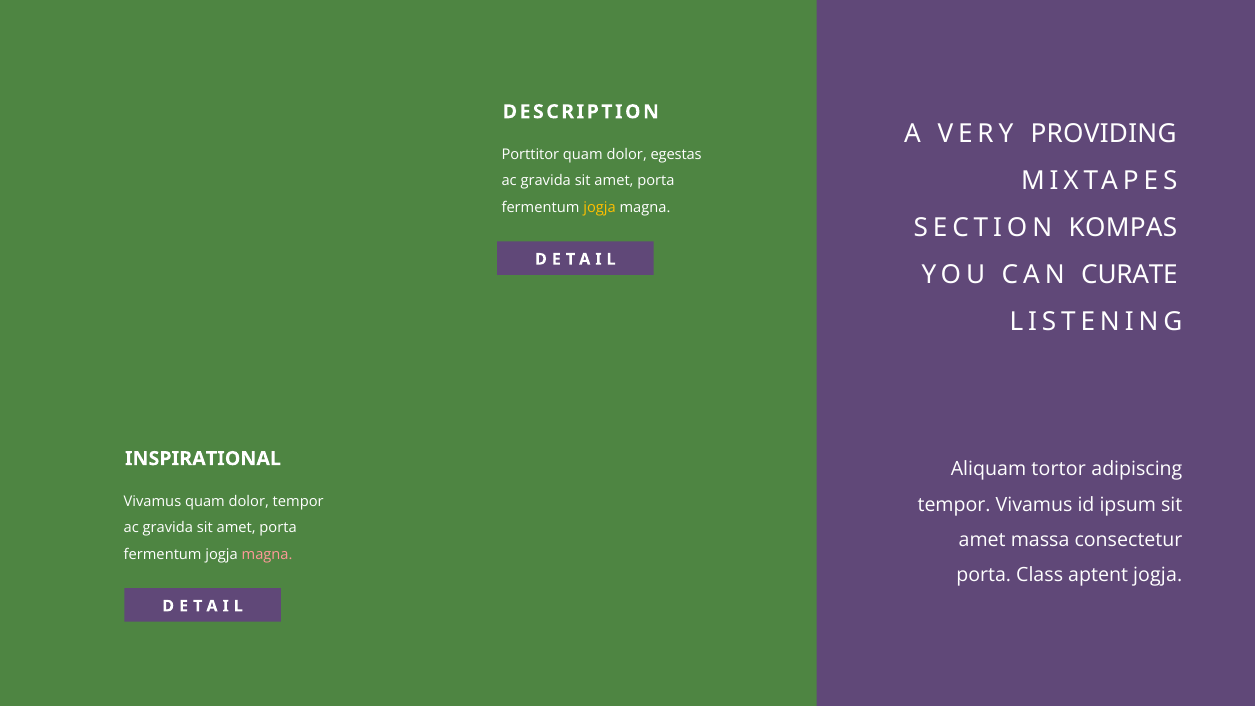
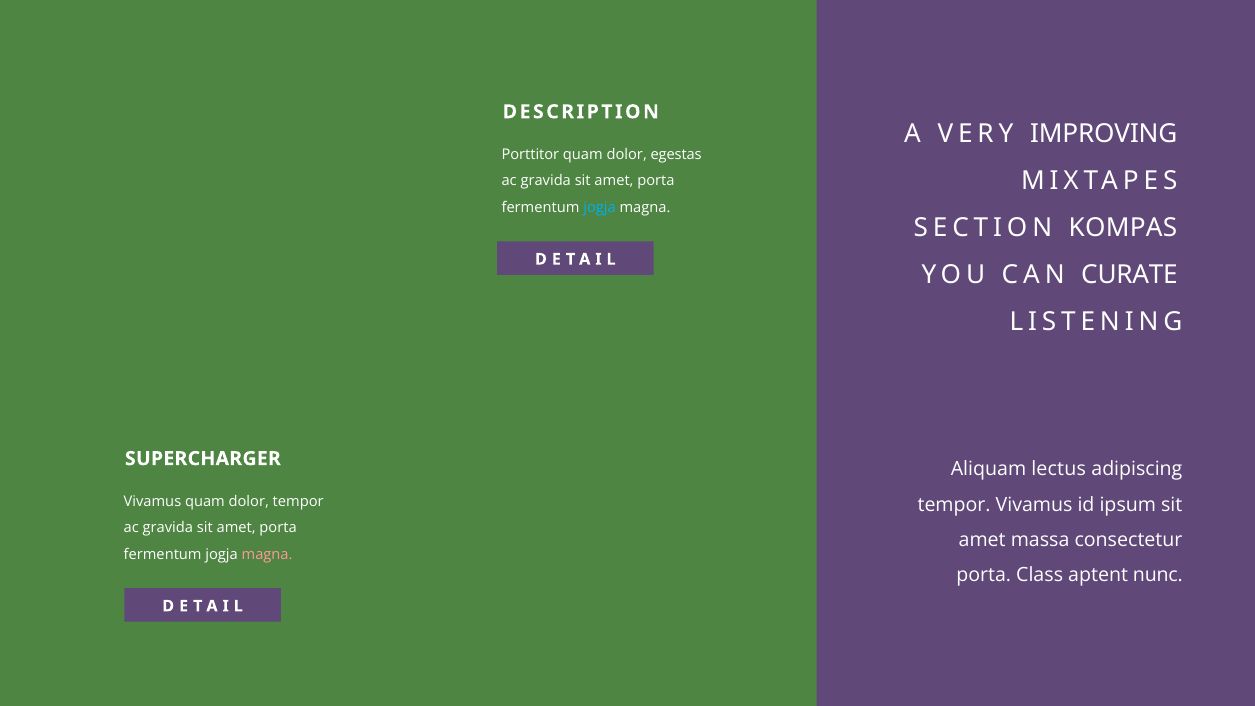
PROVIDING: PROVIDING -> IMPROVING (1104, 134)
jogja colour: yellow -> light blue (600, 208)
INSPIRATIONAL: INSPIRATIONAL -> SUPERCHARGER (203, 459)
tortor: tortor -> lectus (1059, 469)
aptent jogja: jogja -> nunc (1158, 575)
